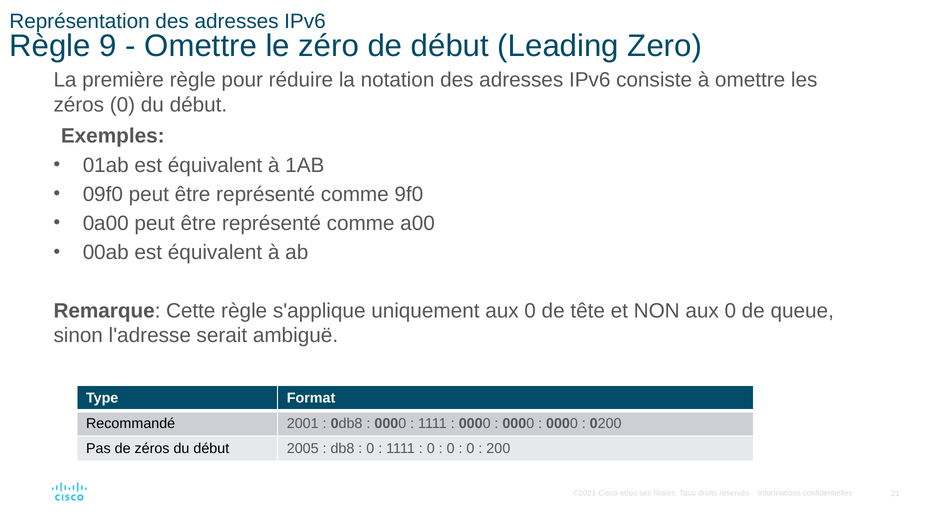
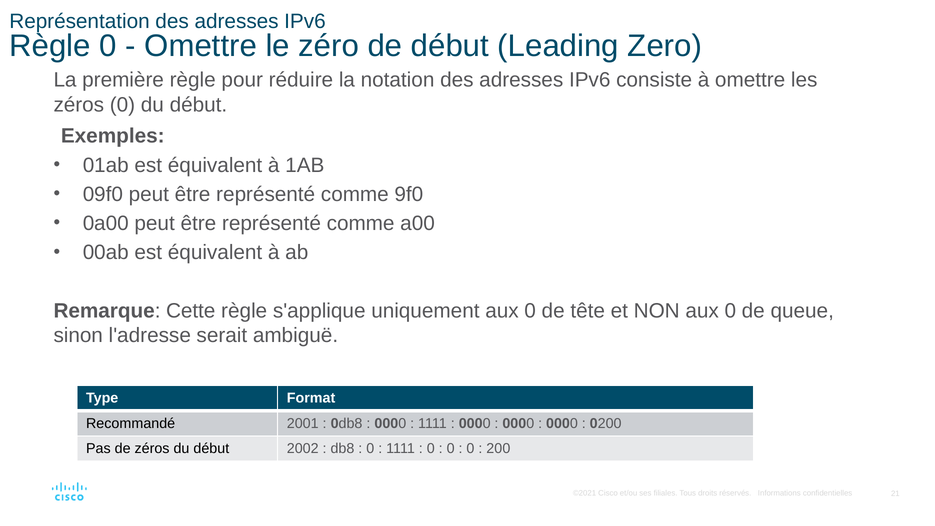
Règle 9: 9 -> 0 (108, 46)
2005: 2005 -> 2002 (303, 449)
